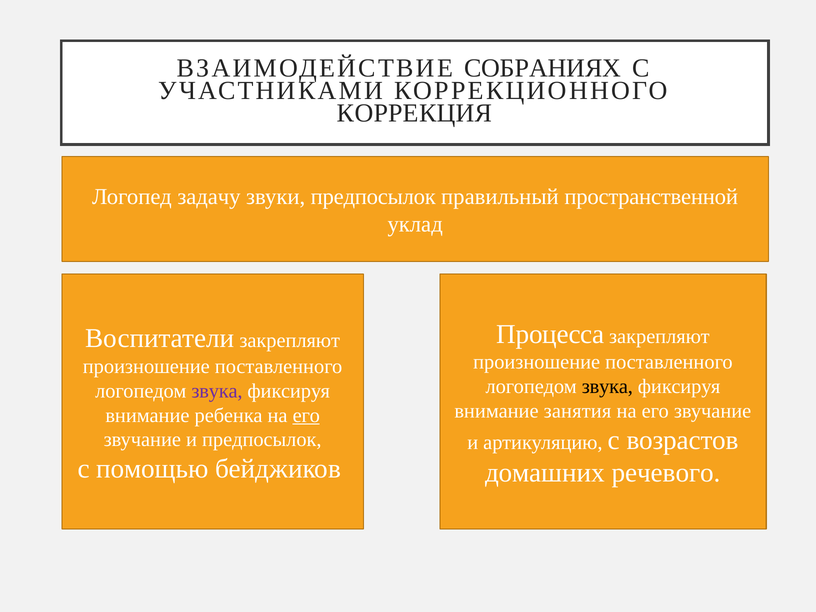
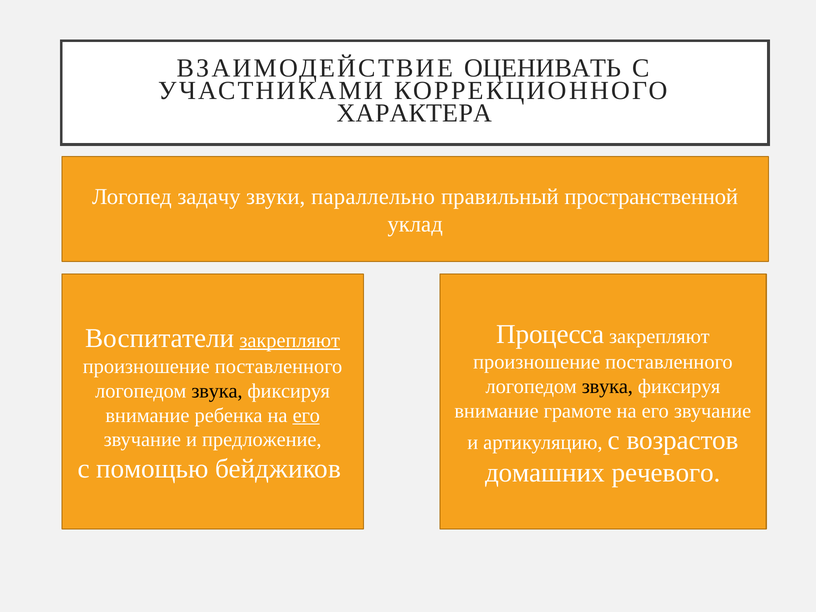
СОБРАНИЯХ: СОБРАНИЯХ -> ОЦЕНИВАТЬ (543, 68)
КОРРЕКЦИЯ: КОРРЕКЦИЯ -> ХАРАКТЕРА (414, 113)
звуки предпосылок: предпосылок -> параллельно (373, 197)
закрепляют underline: none -> present (290, 340)
звука colour: purple -> black (217, 391)
занятия: занятия -> грамоте (578, 411)
и предпосылок: предпосылок -> предложение (262, 440)
